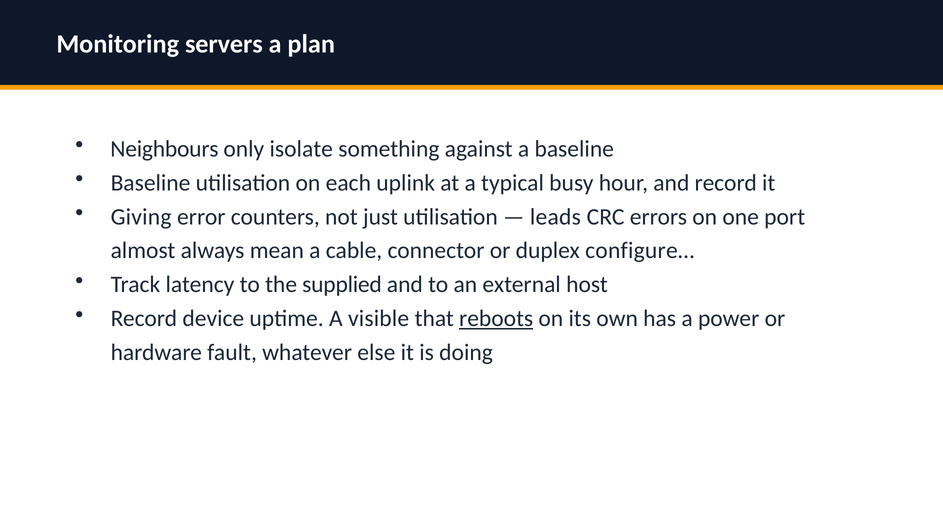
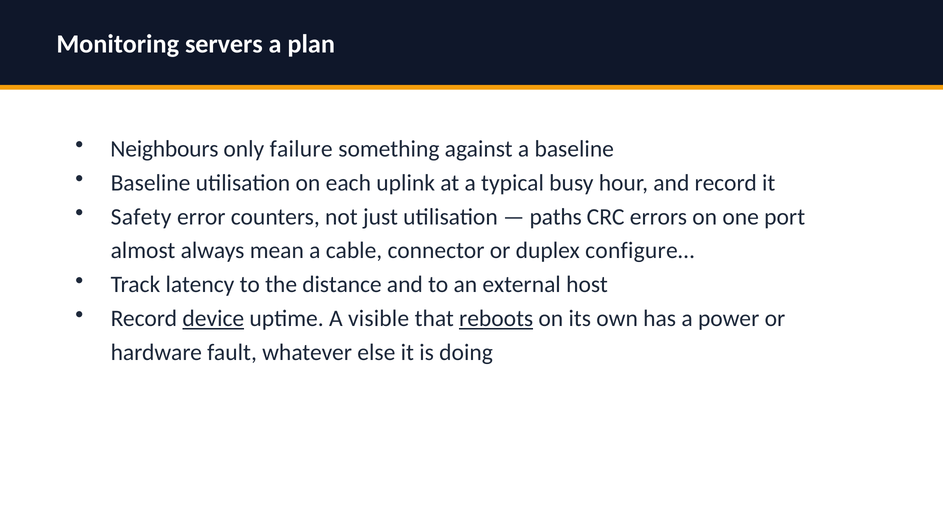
isolate: isolate -> failure (301, 149)
Giving: Giving -> Safety (141, 216)
leads: leads -> paths (556, 216)
supplied: supplied -> distance (342, 284)
device underline: none -> present (213, 318)
